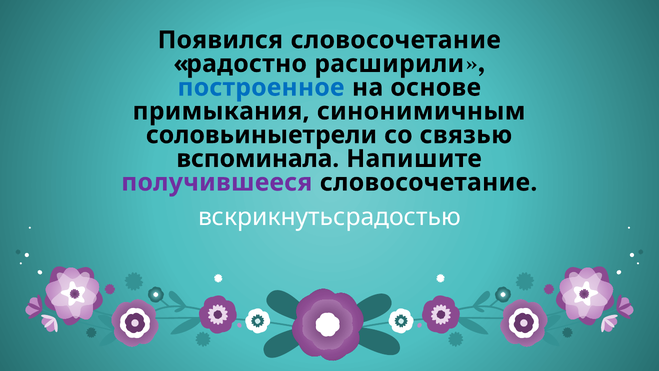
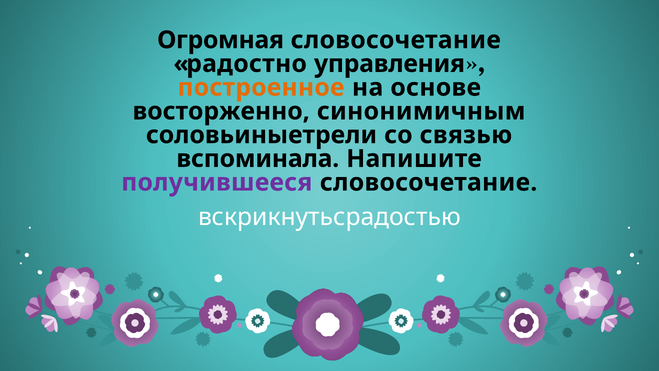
Появился: Появился -> Огромная (221, 40)
расширили: расширили -> управления (389, 64)
построенное colour: blue -> orange (261, 87)
примыкания: примыкания -> восторженно (221, 111)
